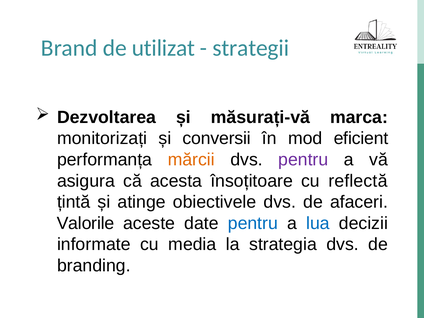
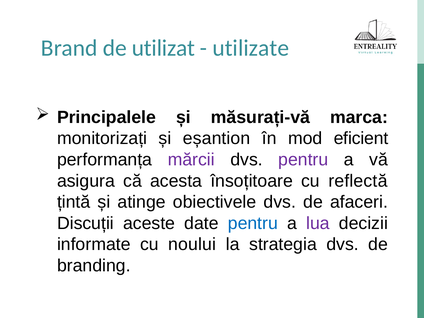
strategii: strategii -> utilizate (251, 48)
Dezvoltarea: Dezvoltarea -> Principalele (107, 117)
conversii: conversii -> eșantion (217, 138)
mărcii colour: orange -> purple (191, 160)
Valorile: Valorile -> Discuții (85, 223)
lua colour: blue -> purple (318, 223)
media: media -> noului (192, 244)
